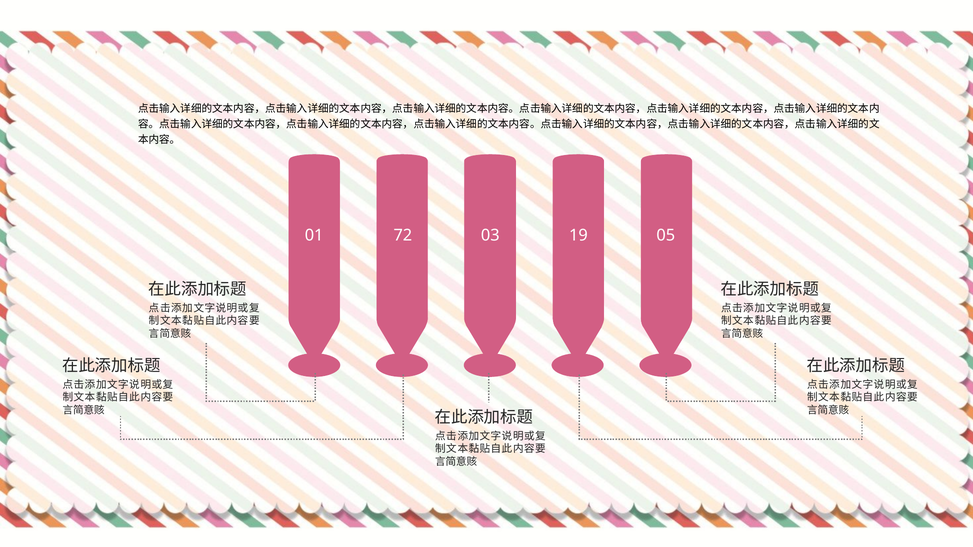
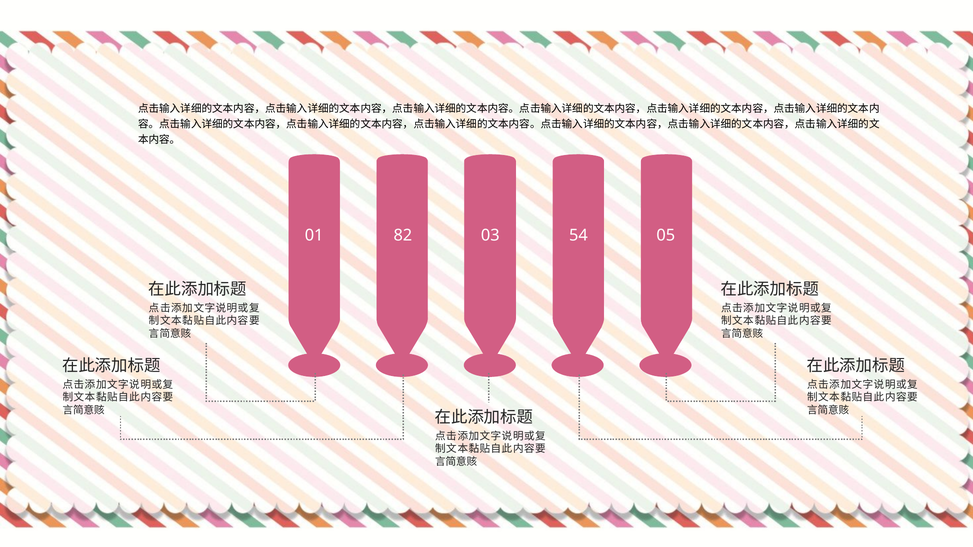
72: 72 -> 82 (403, 235)
19: 19 -> 54 (578, 235)
